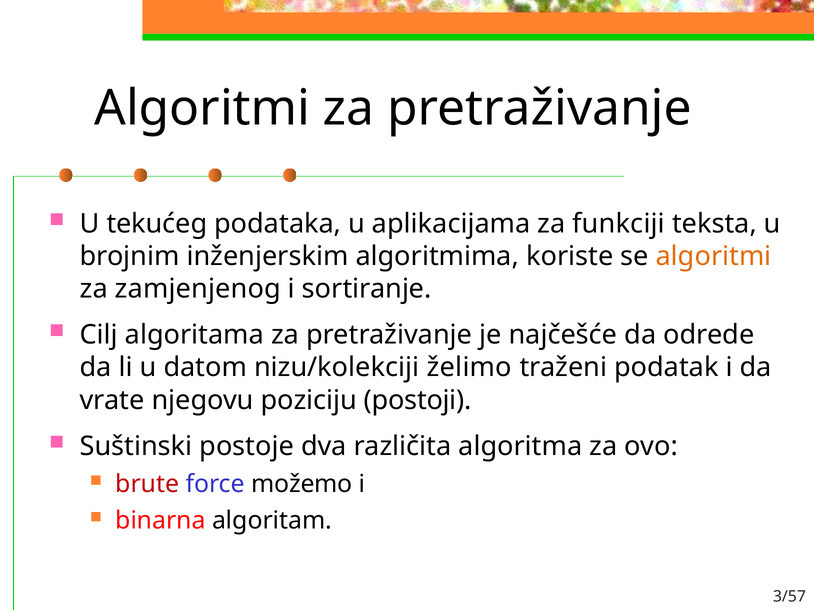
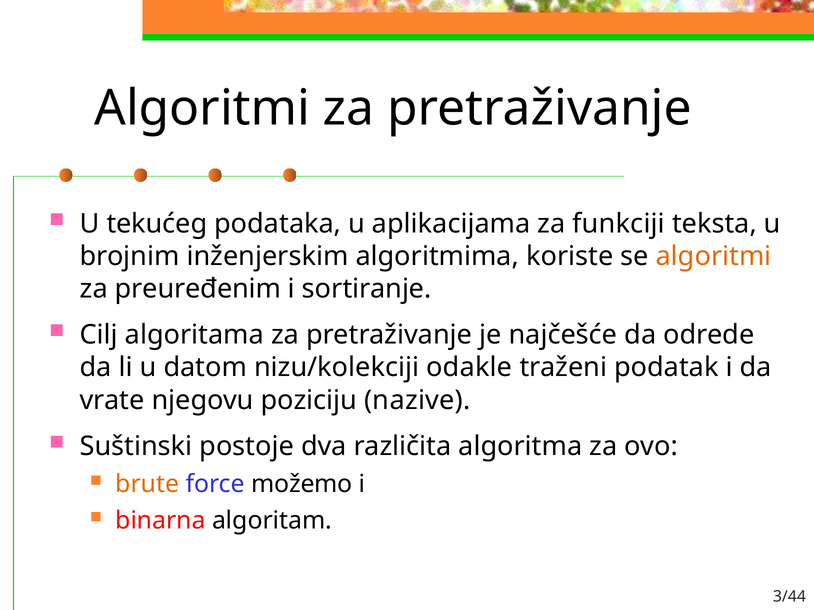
zamjenjenog: zamjenjenog -> preuređenim (198, 289)
želimo: želimo -> odakle (469, 368)
postoji: postoji -> nazive (417, 400)
brute colour: red -> orange (147, 484)
3/57: 3/57 -> 3/44 (789, 597)
